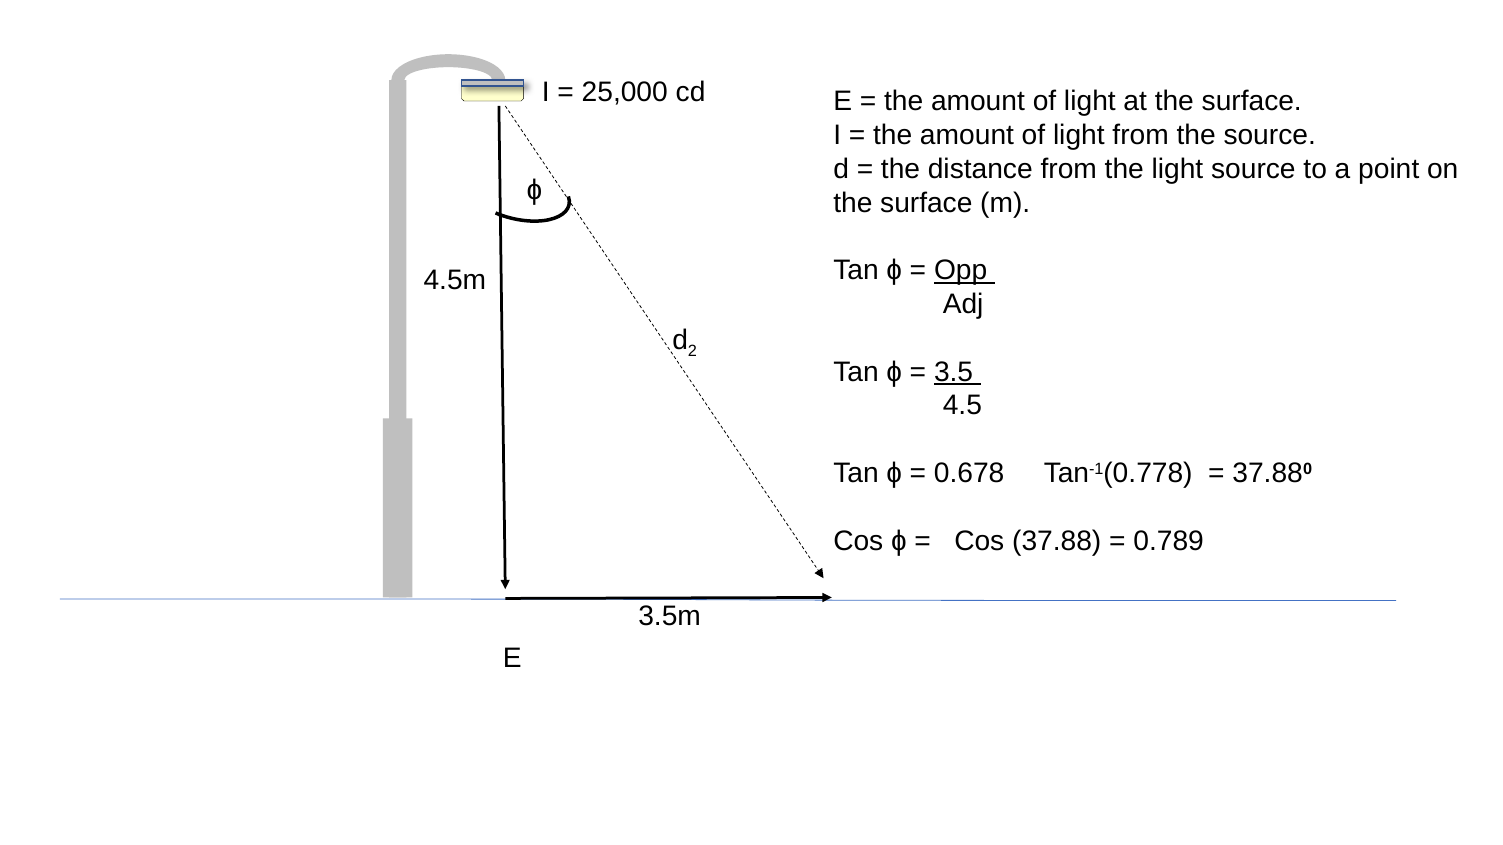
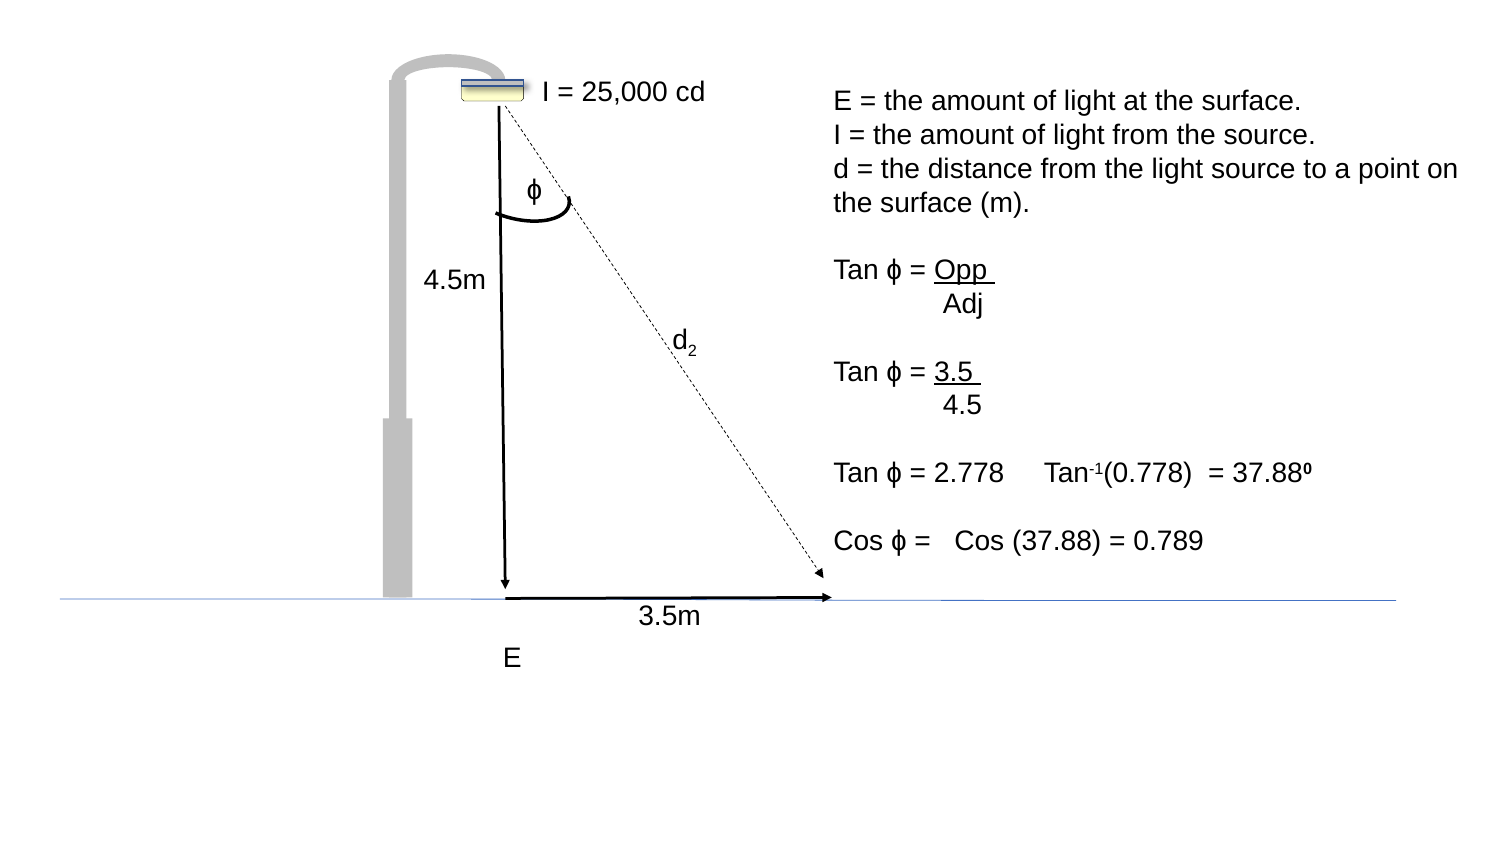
0.678: 0.678 -> 2.778 (969, 473)
